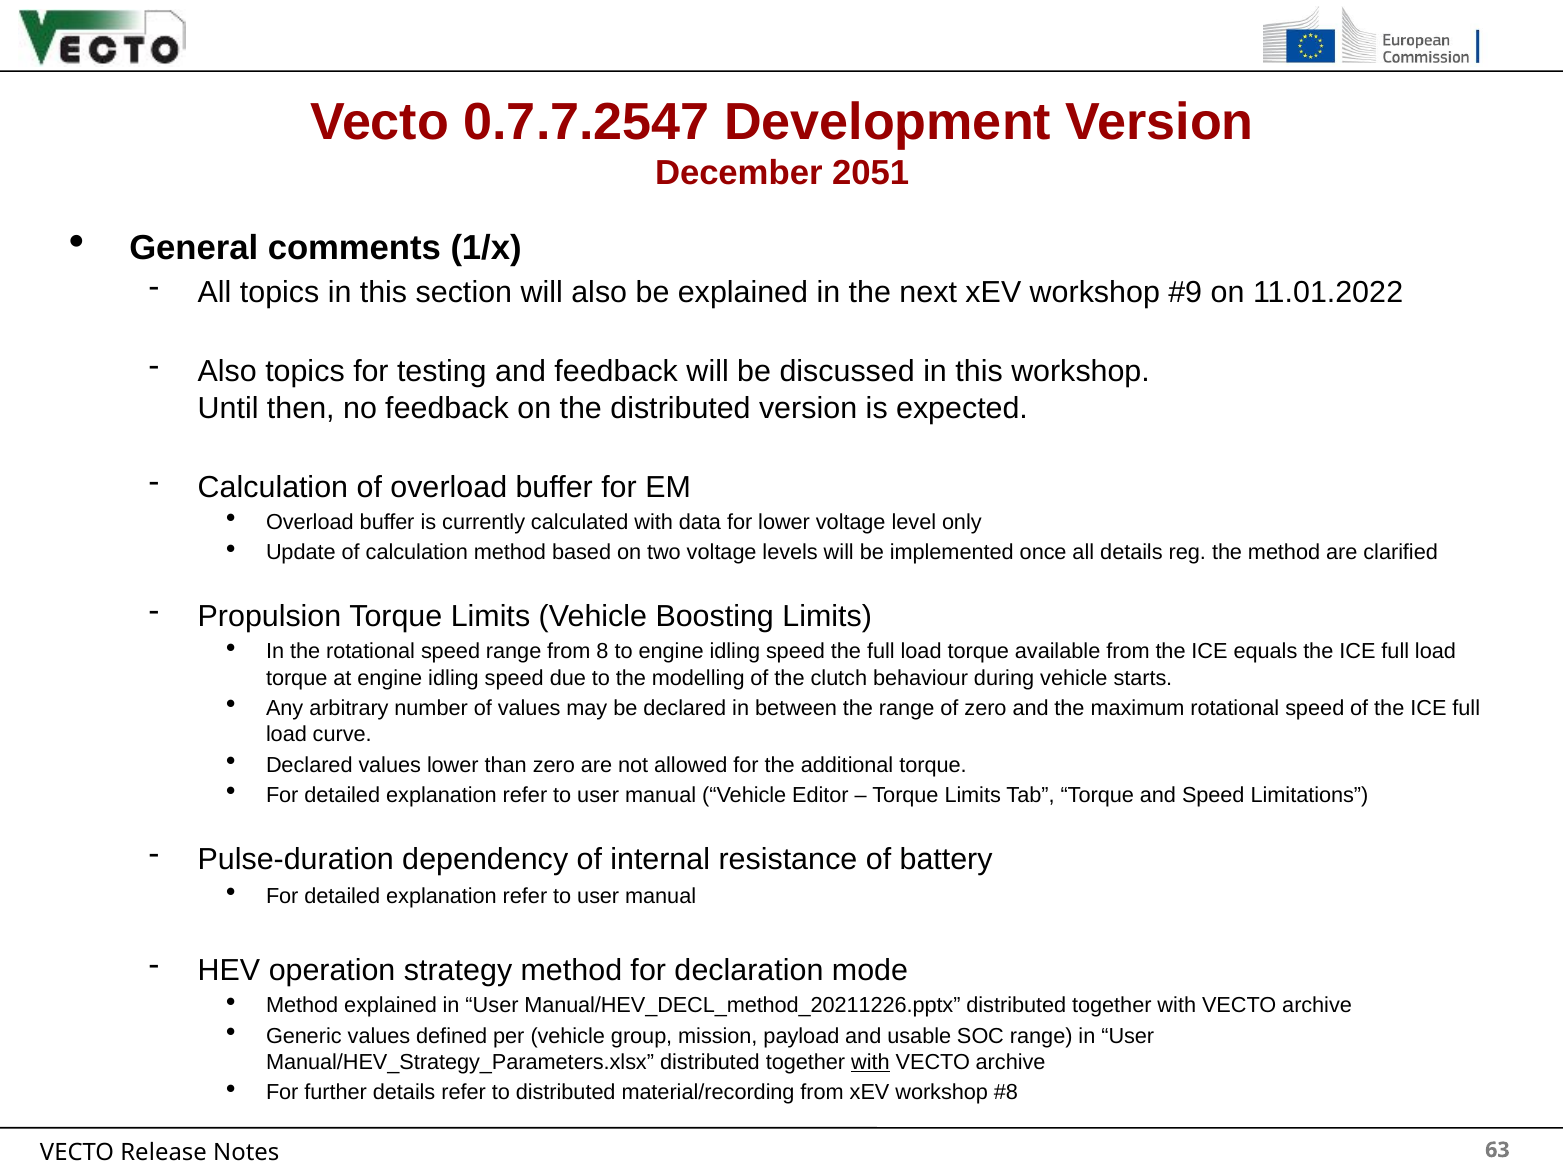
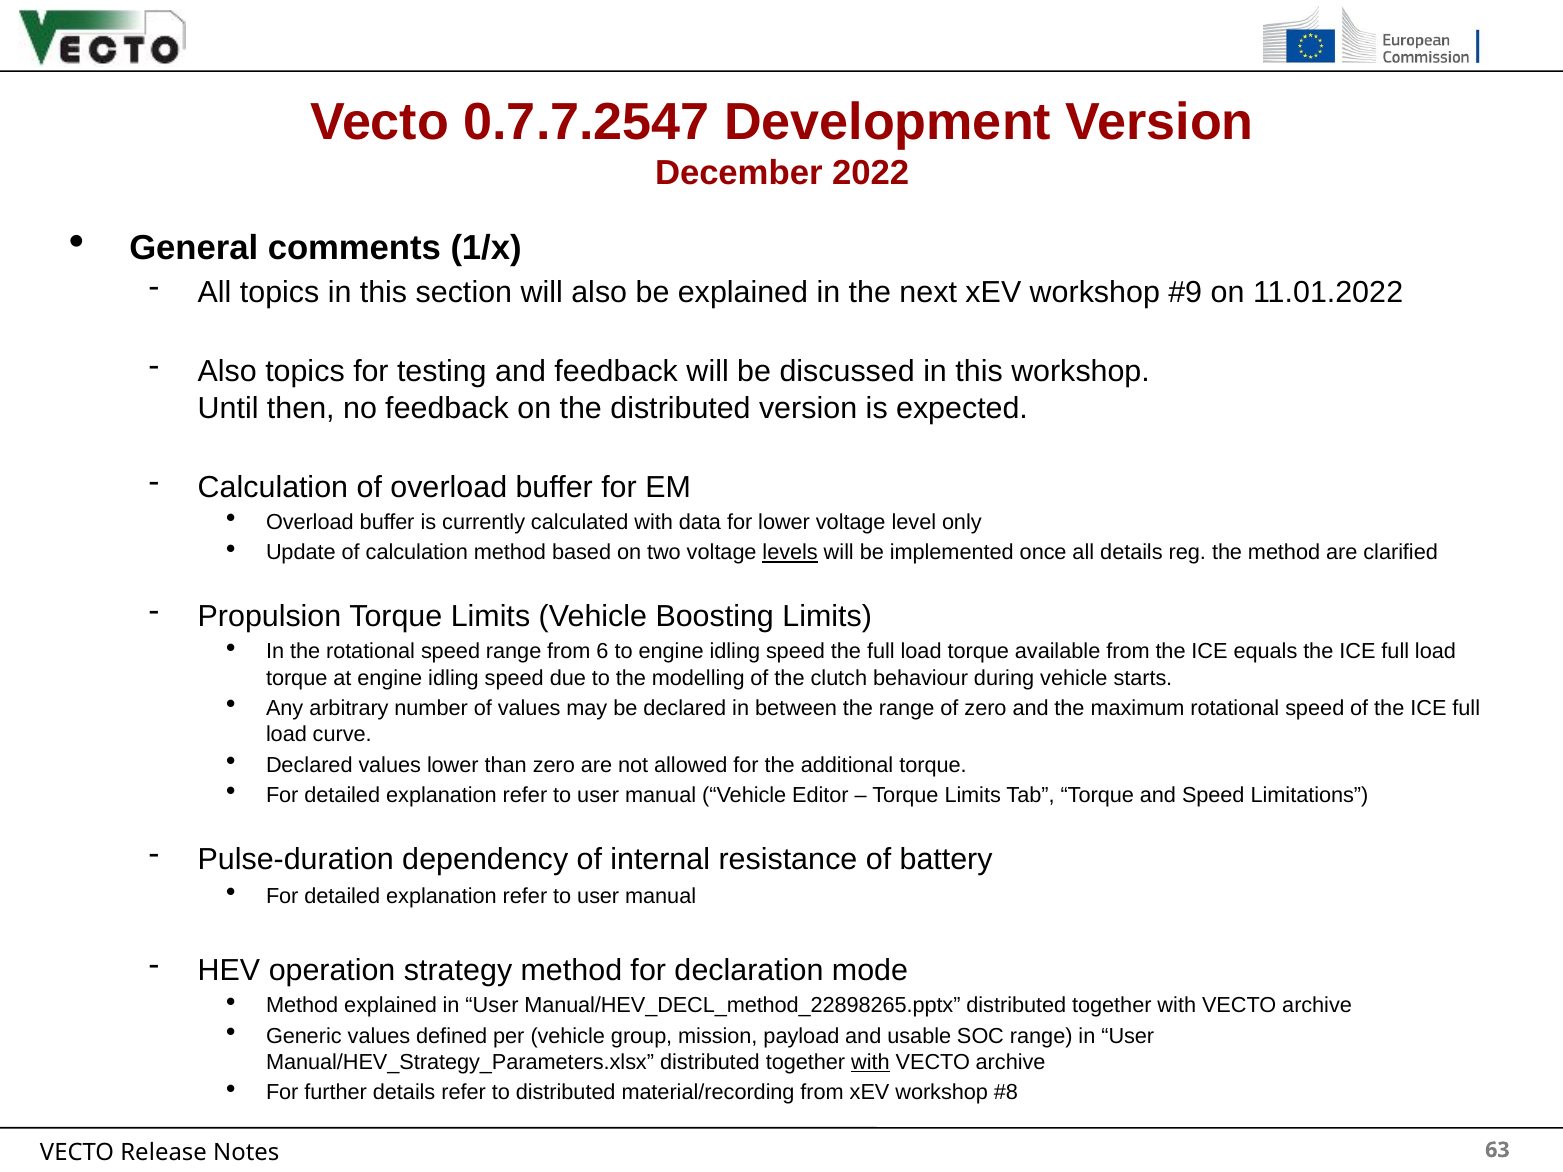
2051: 2051 -> 2022 (871, 173)
levels underline: none -> present (790, 553)
8: 8 -> 6 (602, 652)
Manual/HEV_DECL_method_20211226.pptx: Manual/HEV_DECL_method_20211226.pptx -> Manual/HEV_DECL_method_22898265.pptx (742, 1006)
